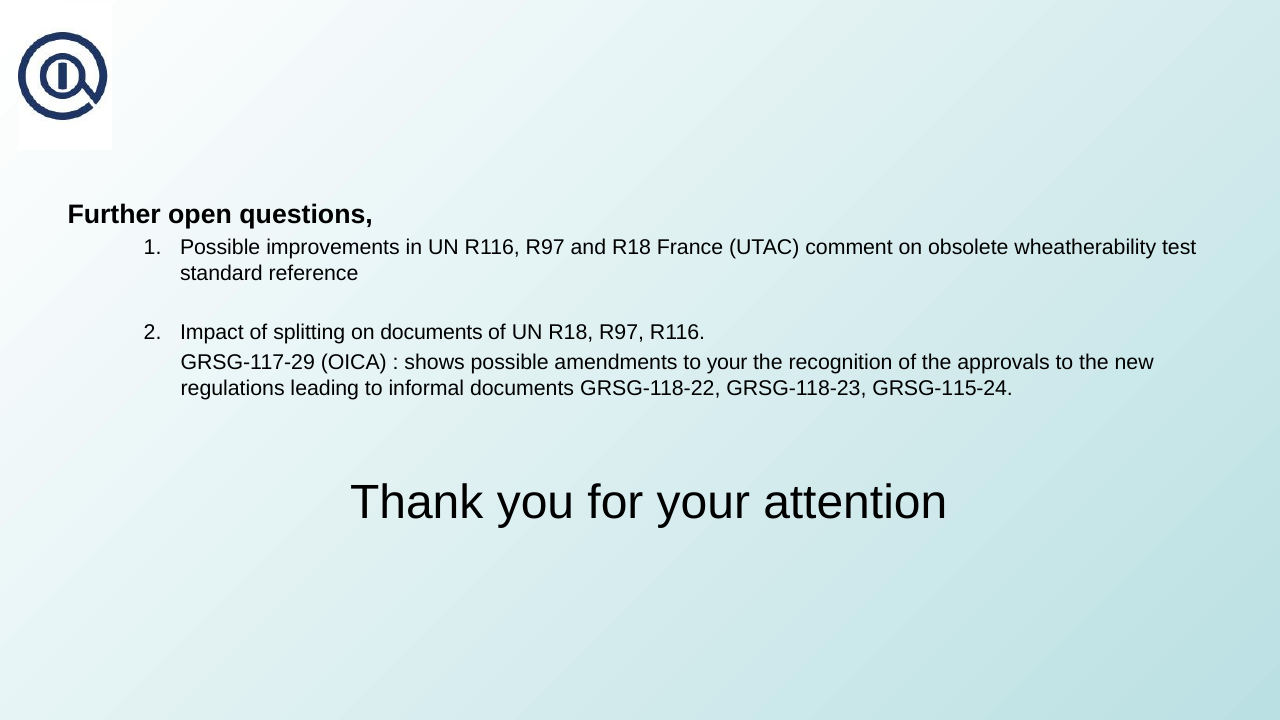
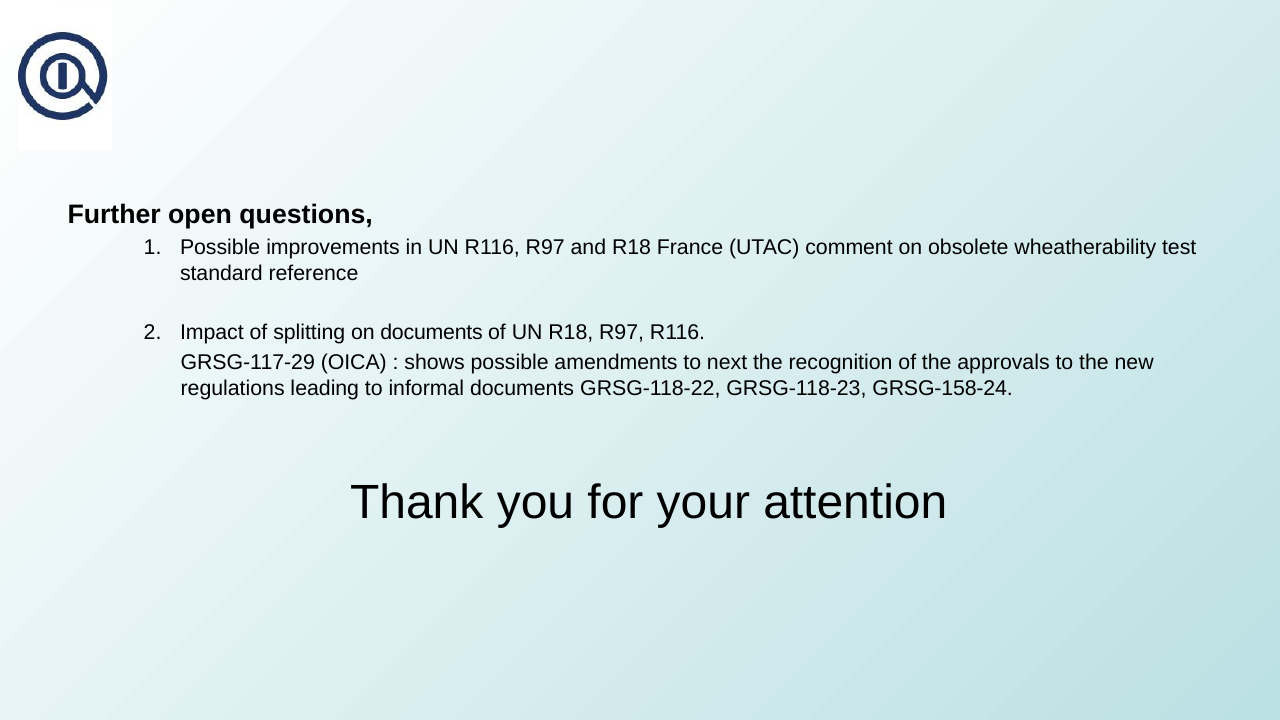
to your: your -> next (727, 363)
GRSG-115-24: GRSG-115-24 -> GRSG-158-24 (943, 388)
